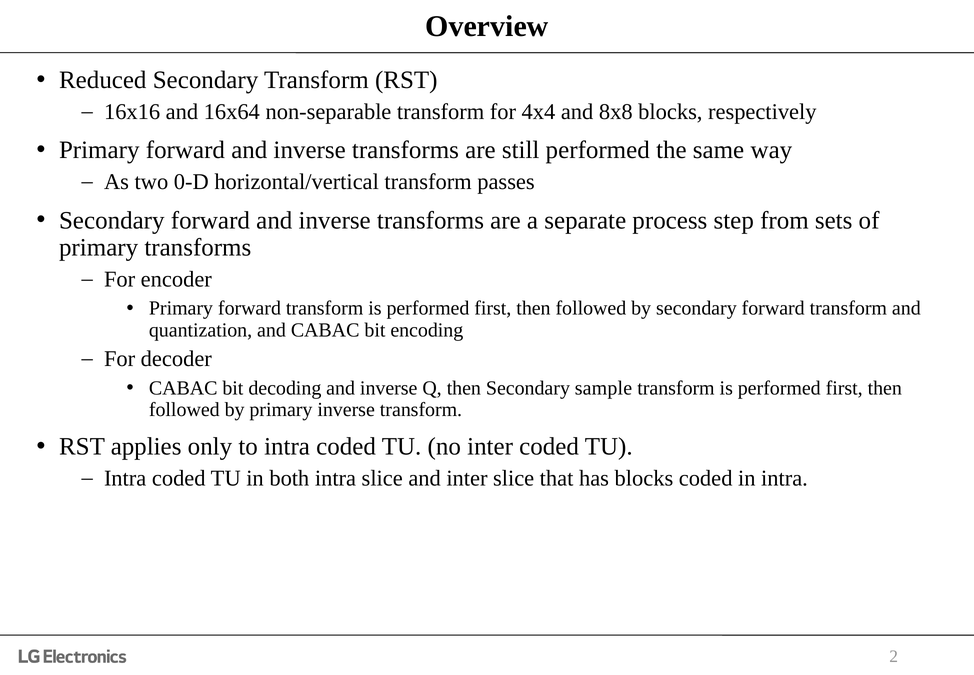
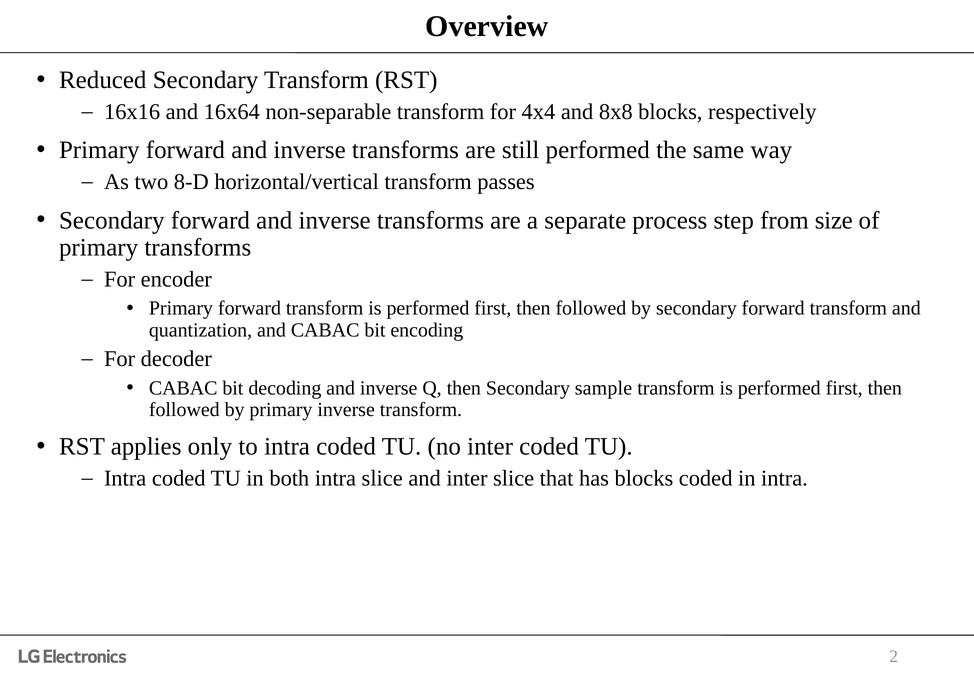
0-D: 0-D -> 8-D (191, 182)
sets: sets -> size (834, 220)
